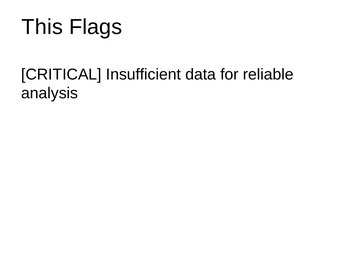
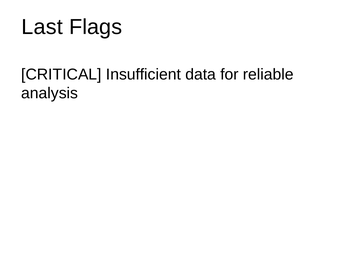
This: This -> Last (42, 27)
